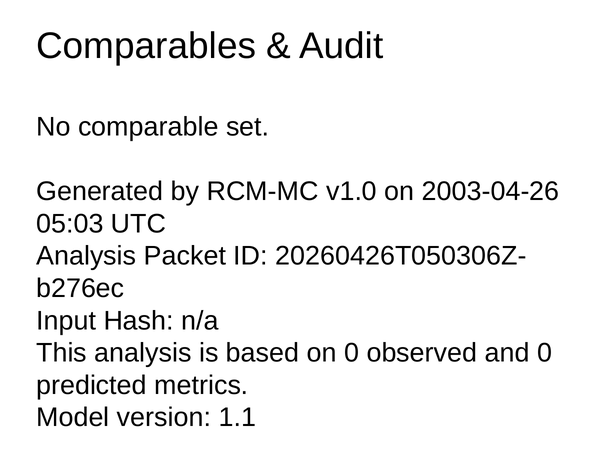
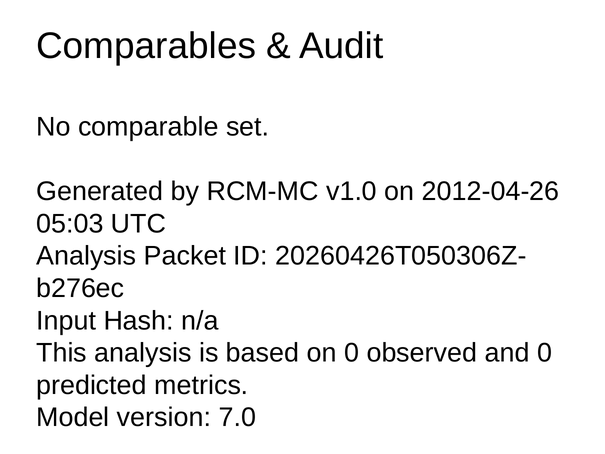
2003-04-26: 2003-04-26 -> 2012-04-26 (491, 191)
1.1: 1.1 -> 7.0 (237, 417)
